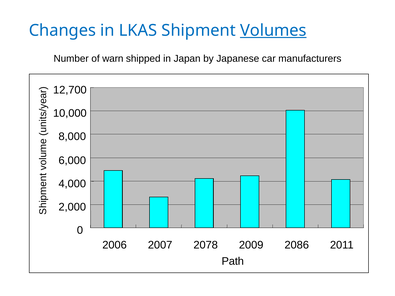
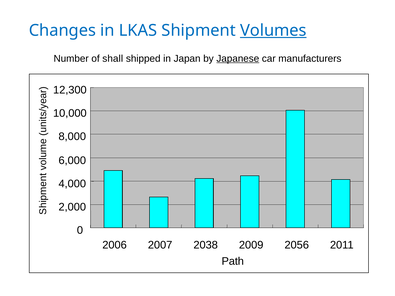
warn: warn -> shall (113, 59)
Japanese underline: none -> present (238, 59)
12,700: 12,700 -> 12,300 (70, 90)
2078: 2078 -> 2038 (206, 245)
2086: 2086 -> 2056 (297, 245)
